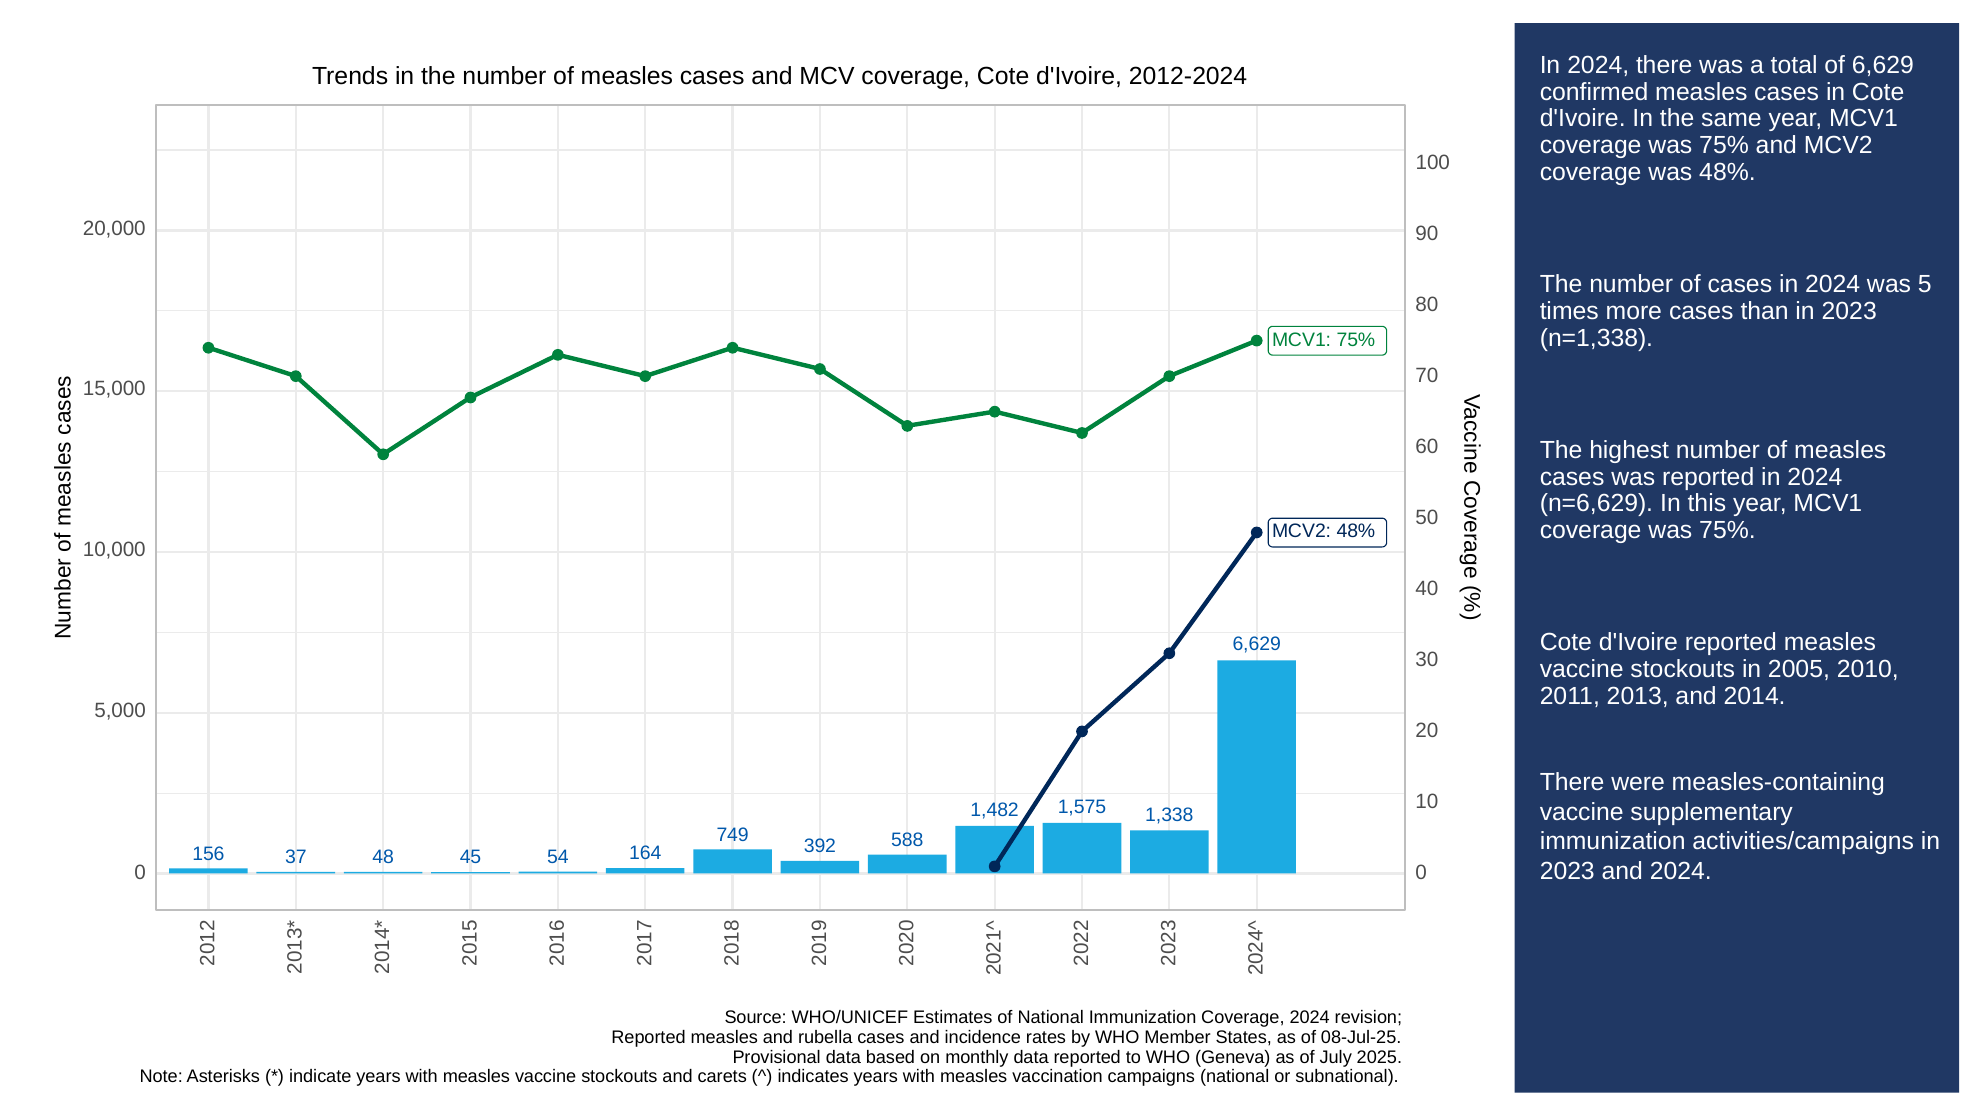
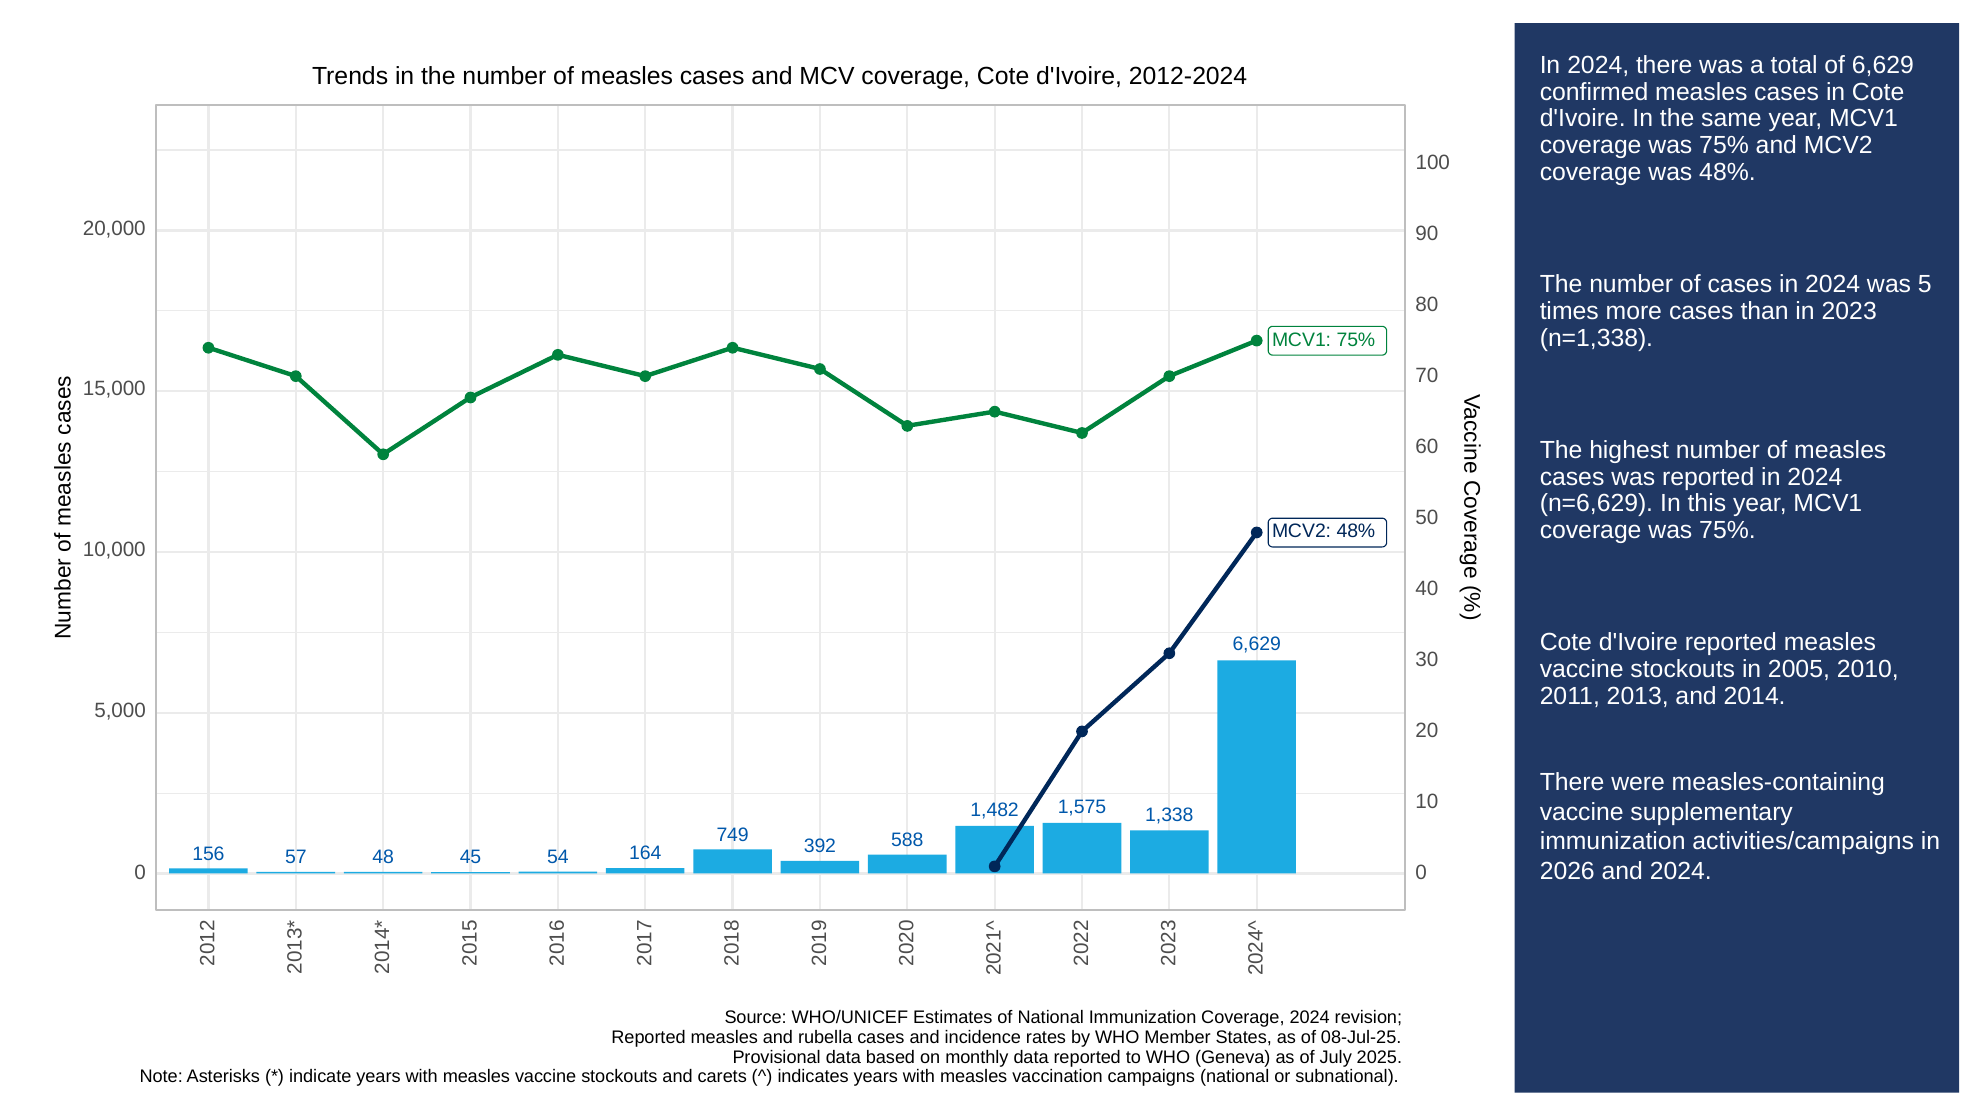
37: 37 -> 57 (296, 858)
2023: 2023 -> 2026 (1567, 872)
